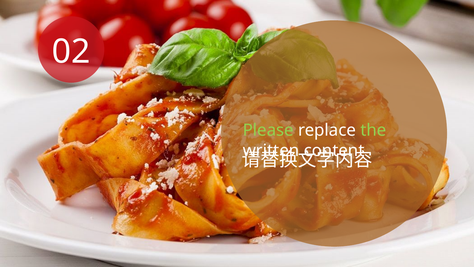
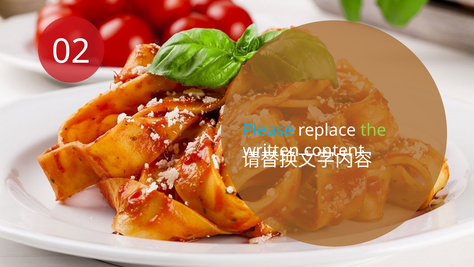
Please colour: light green -> light blue (268, 130)
